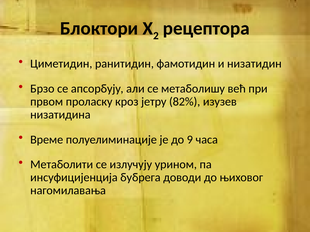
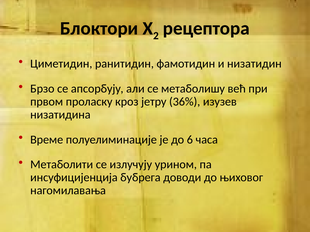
82%: 82% -> 36% (185, 102)
9: 9 -> 6 (190, 140)
